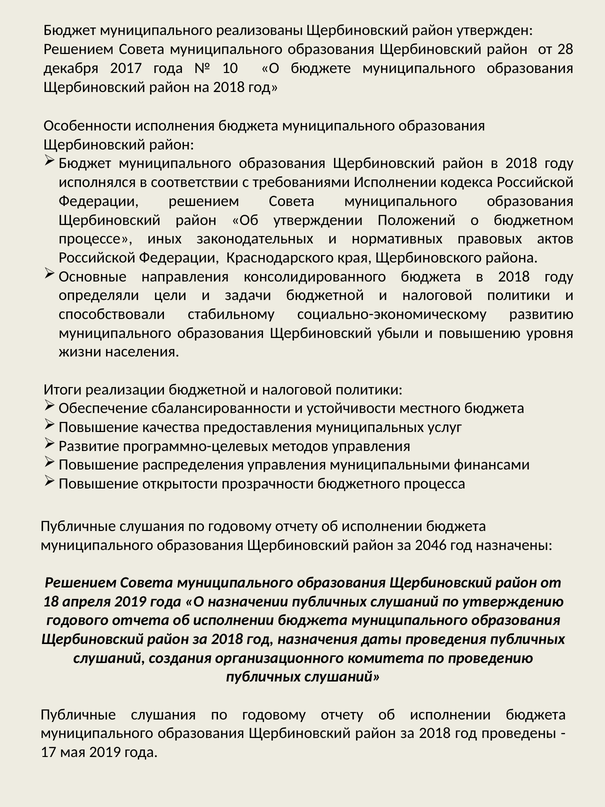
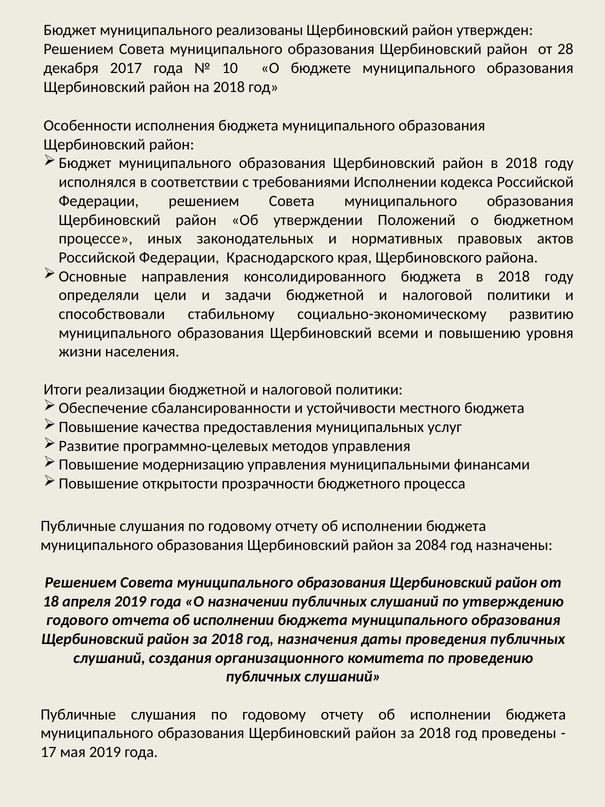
убыли: убыли -> всеми (398, 333)
распределения: распределения -> модернизацию (193, 465)
2046: 2046 -> 2084 (431, 545)
